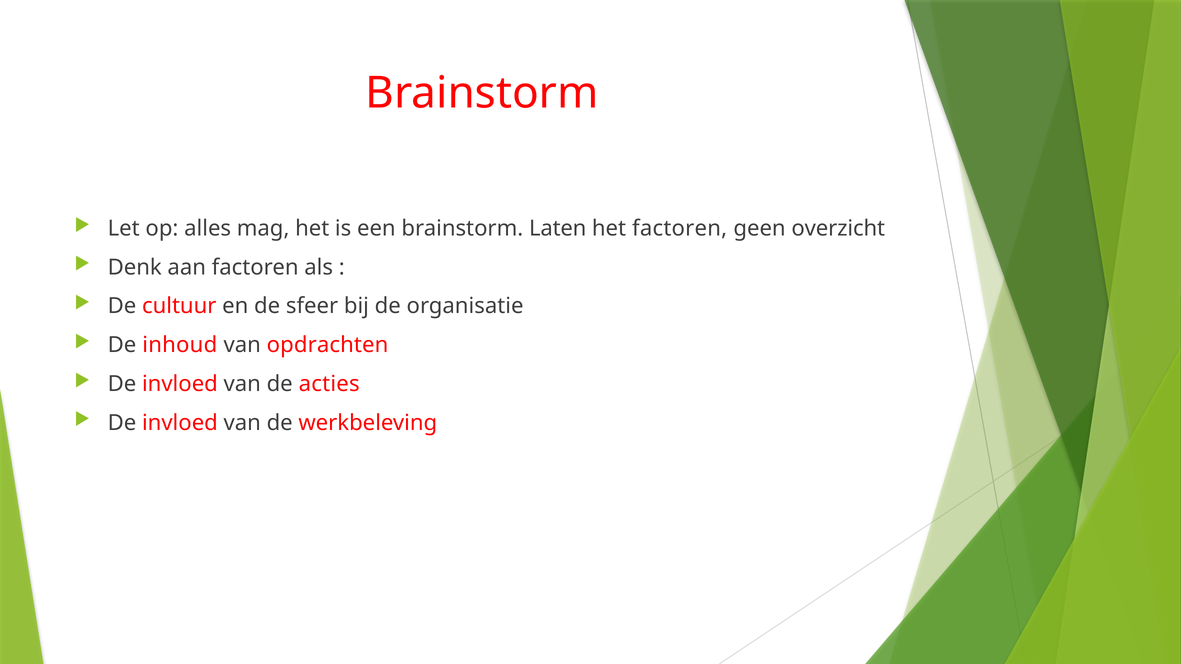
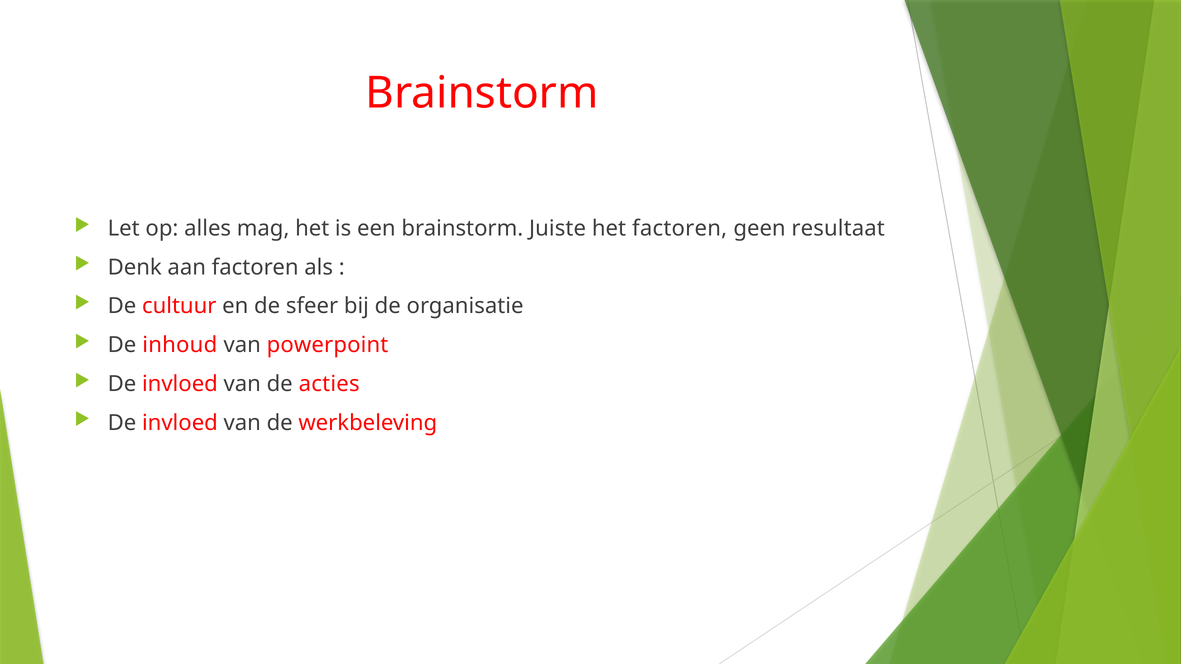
Laten: Laten -> Juiste (558, 229)
overzicht: overzicht -> resultaat (838, 229)
opdrachten: opdrachten -> powerpoint (328, 345)
